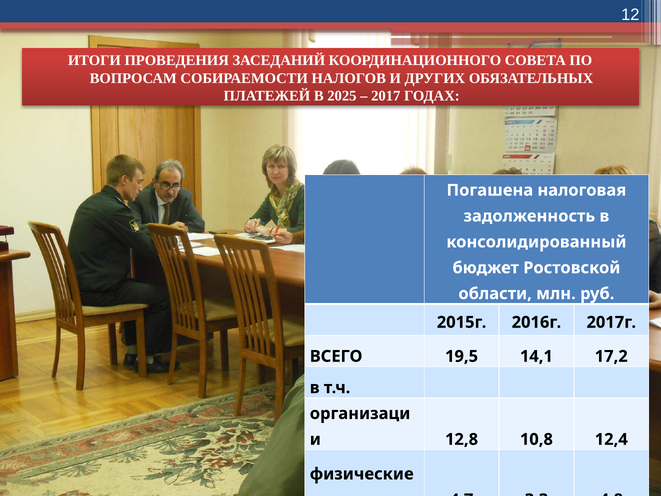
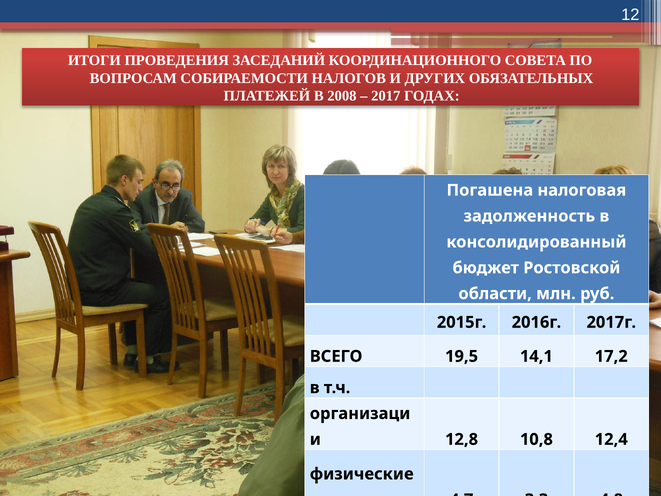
2025: 2025 -> 2008 (342, 96)
